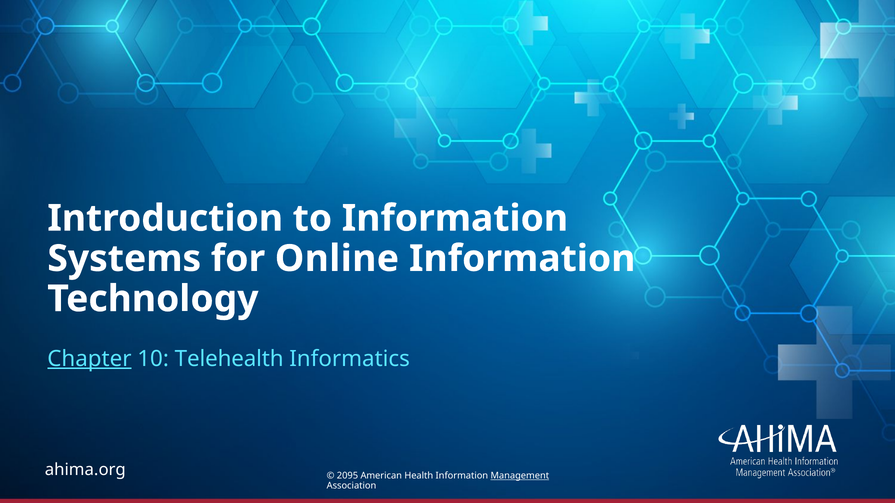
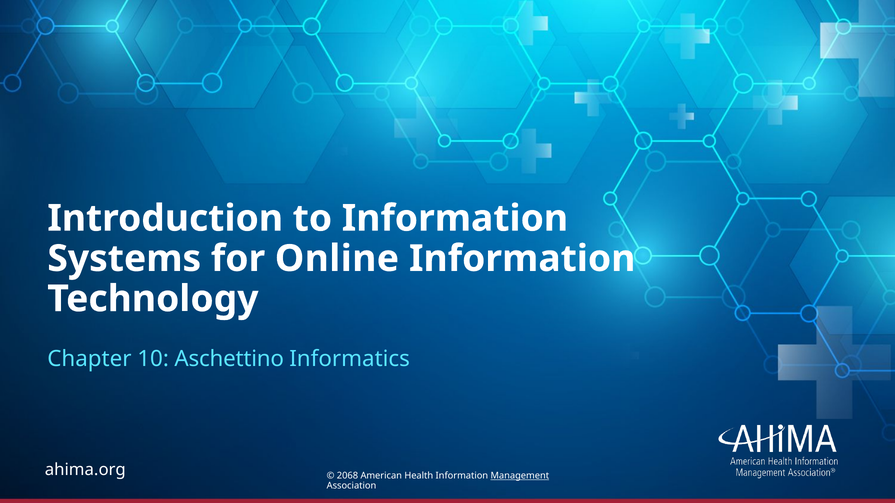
Chapter underline: present -> none (89, 359)
Telehealth: Telehealth -> Aschettino (229, 359)
2095: 2095 -> 2068 (347, 476)
